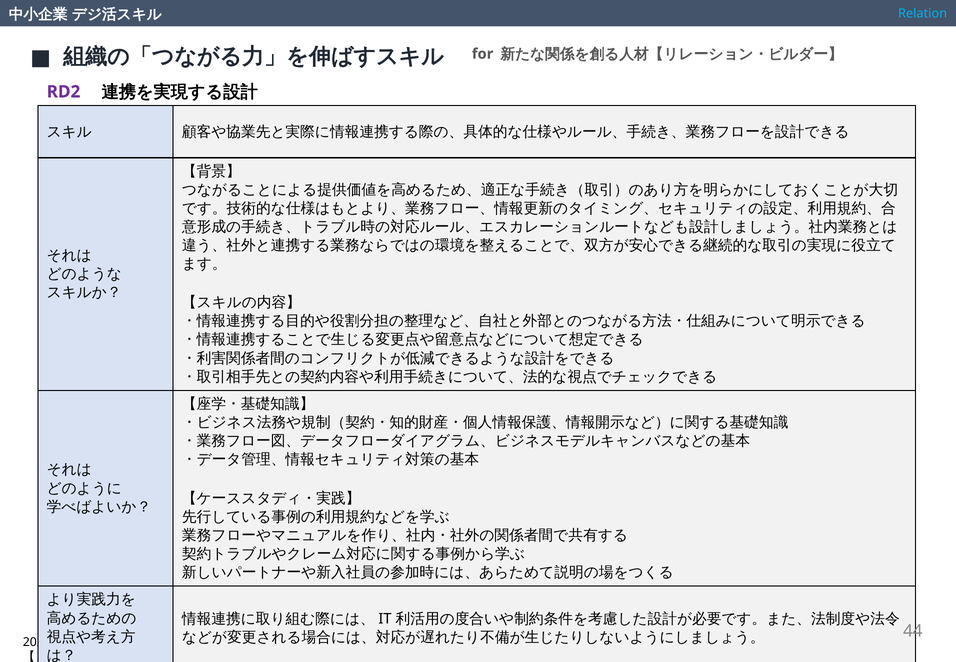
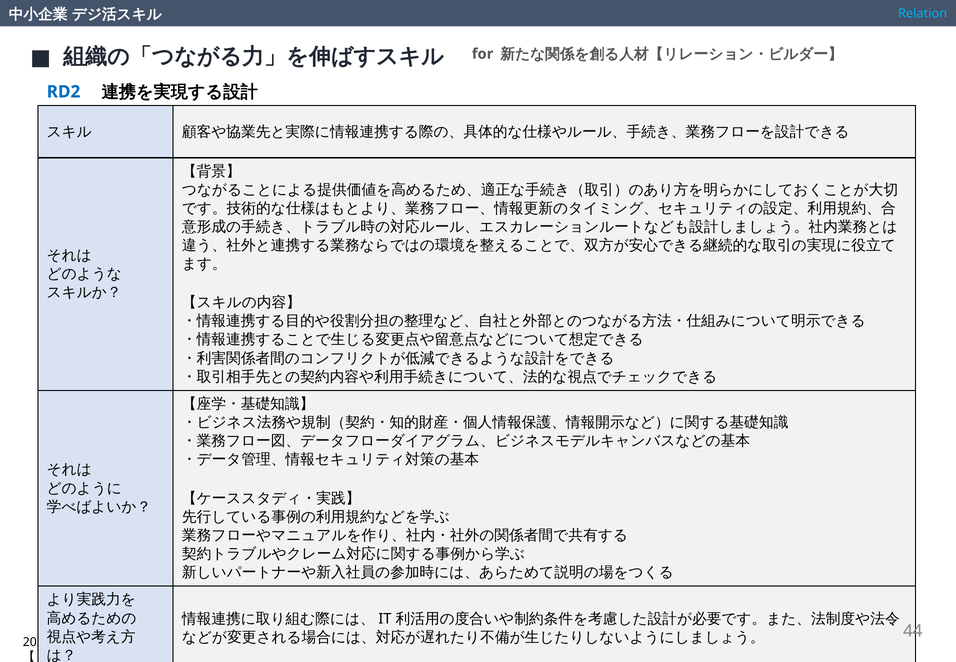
RD2 colour: purple -> blue (64, 92)
